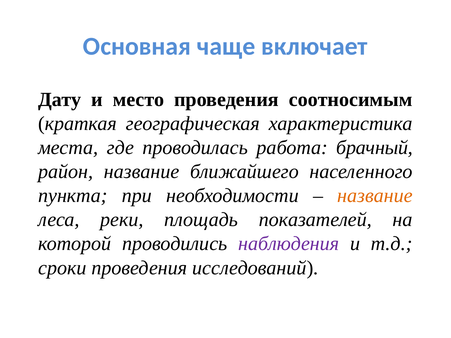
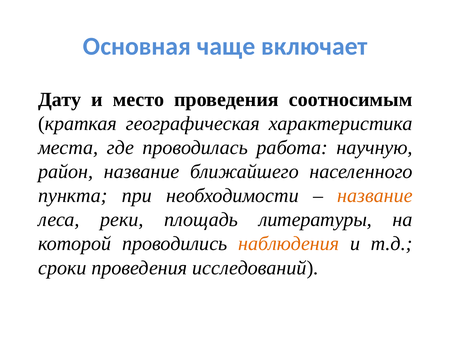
брачный: брачный -> научную (374, 148)
показателей: показателей -> литературы (315, 220)
наблюдения colour: purple -> orange (289, 244)
